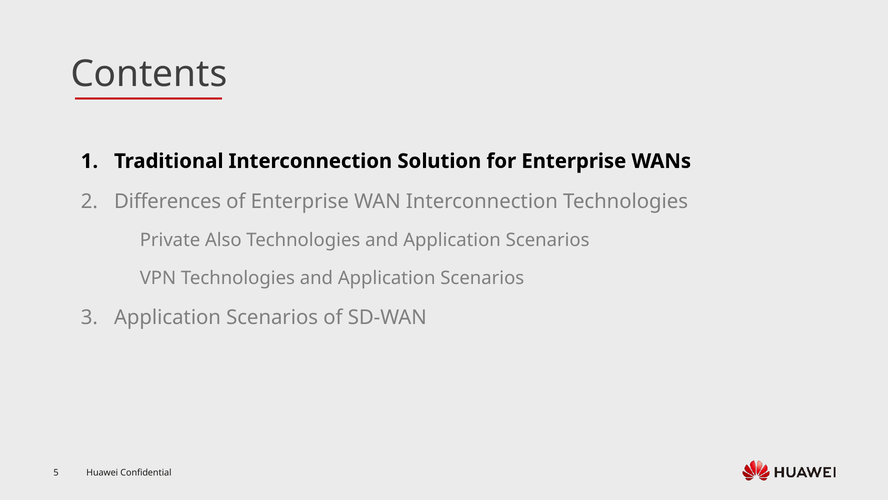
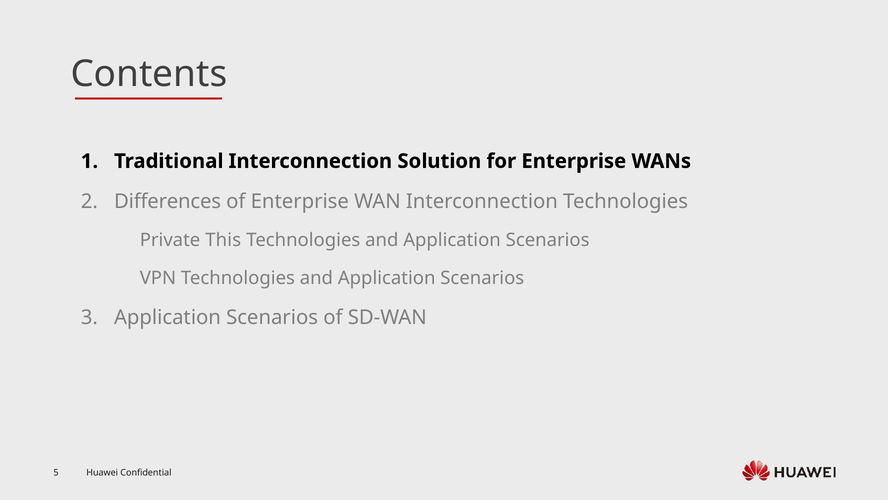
Also: Also -> This (223, 240)
